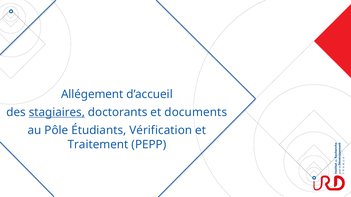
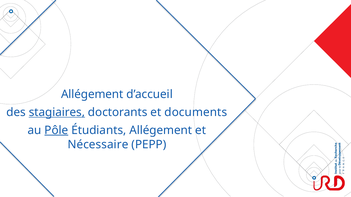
Pôle underline: none -> present (56, 130)
Étudiants Vérification: Vérification -> Allégement (161, 130)
Traitement: Traitement -> Nécessaire (98, 145)
